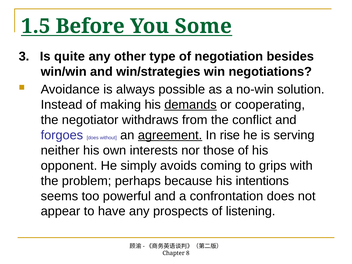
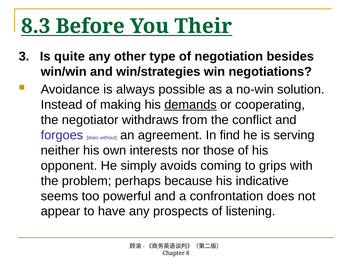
1.5: 1.5 -> 8.3 (36, 26)
Some: Some -> Their (203, 26)
agreement underline: present -> none (170, 135)
rise: rise -> find (230, 135)
intentions: intentions -> indicative (262, 181)
